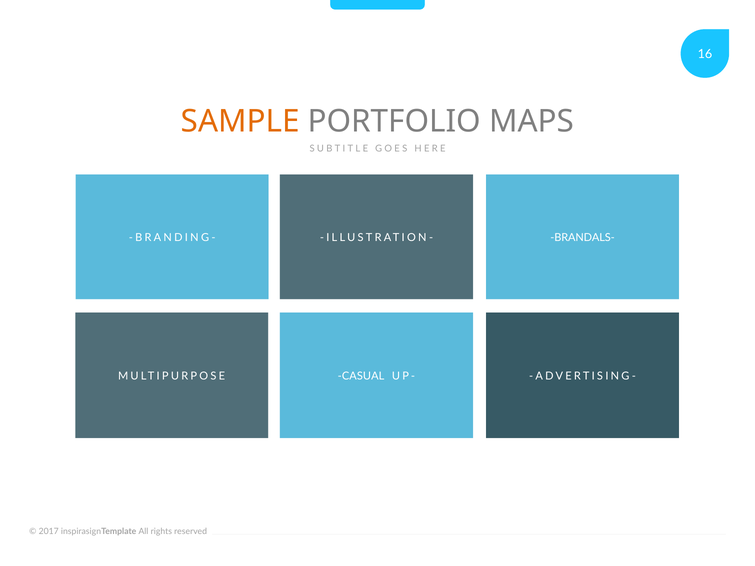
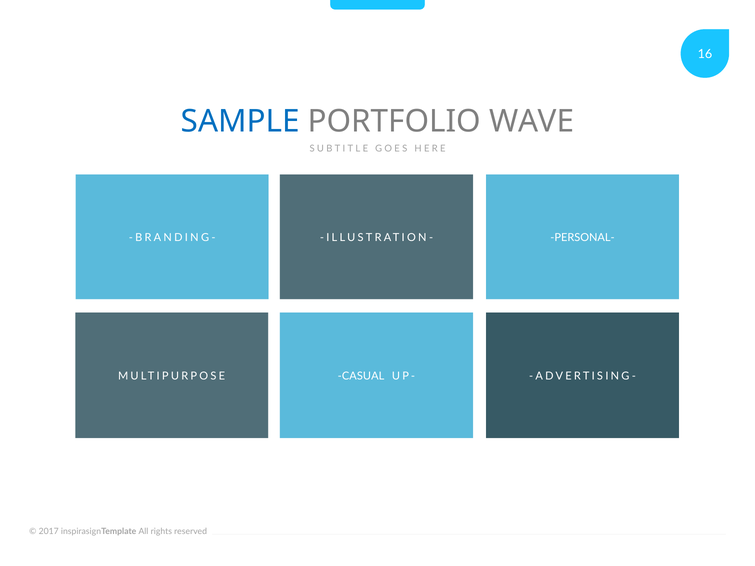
SAMPLE colour: orange -> blue (240, 121)
MAPS: MAPS -> WAVE (532, 121)
BRANDALS-: BRANDALS- -> PERSONAL- (582, 238)
